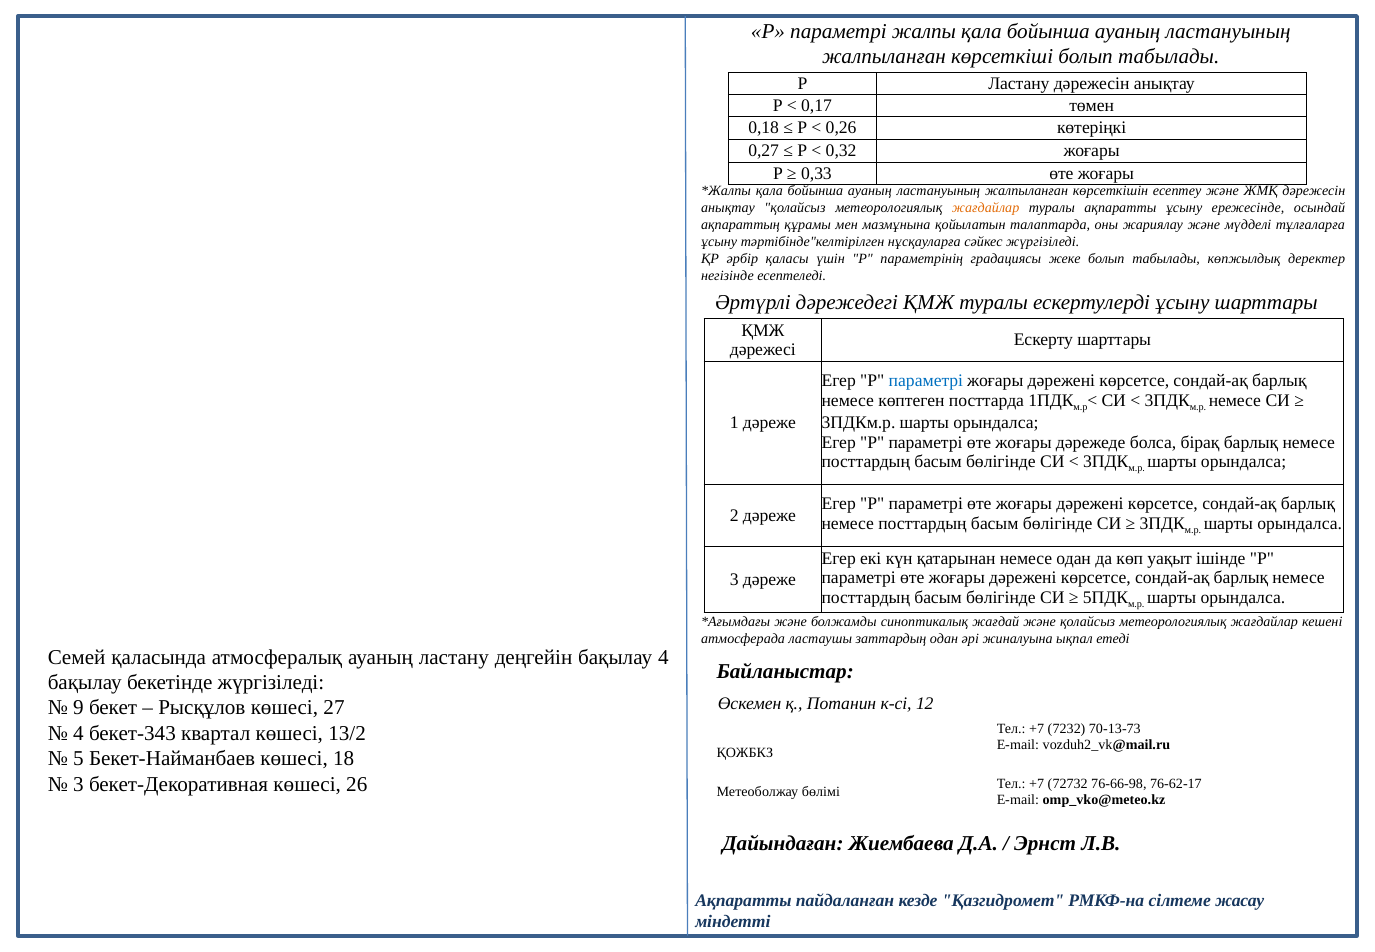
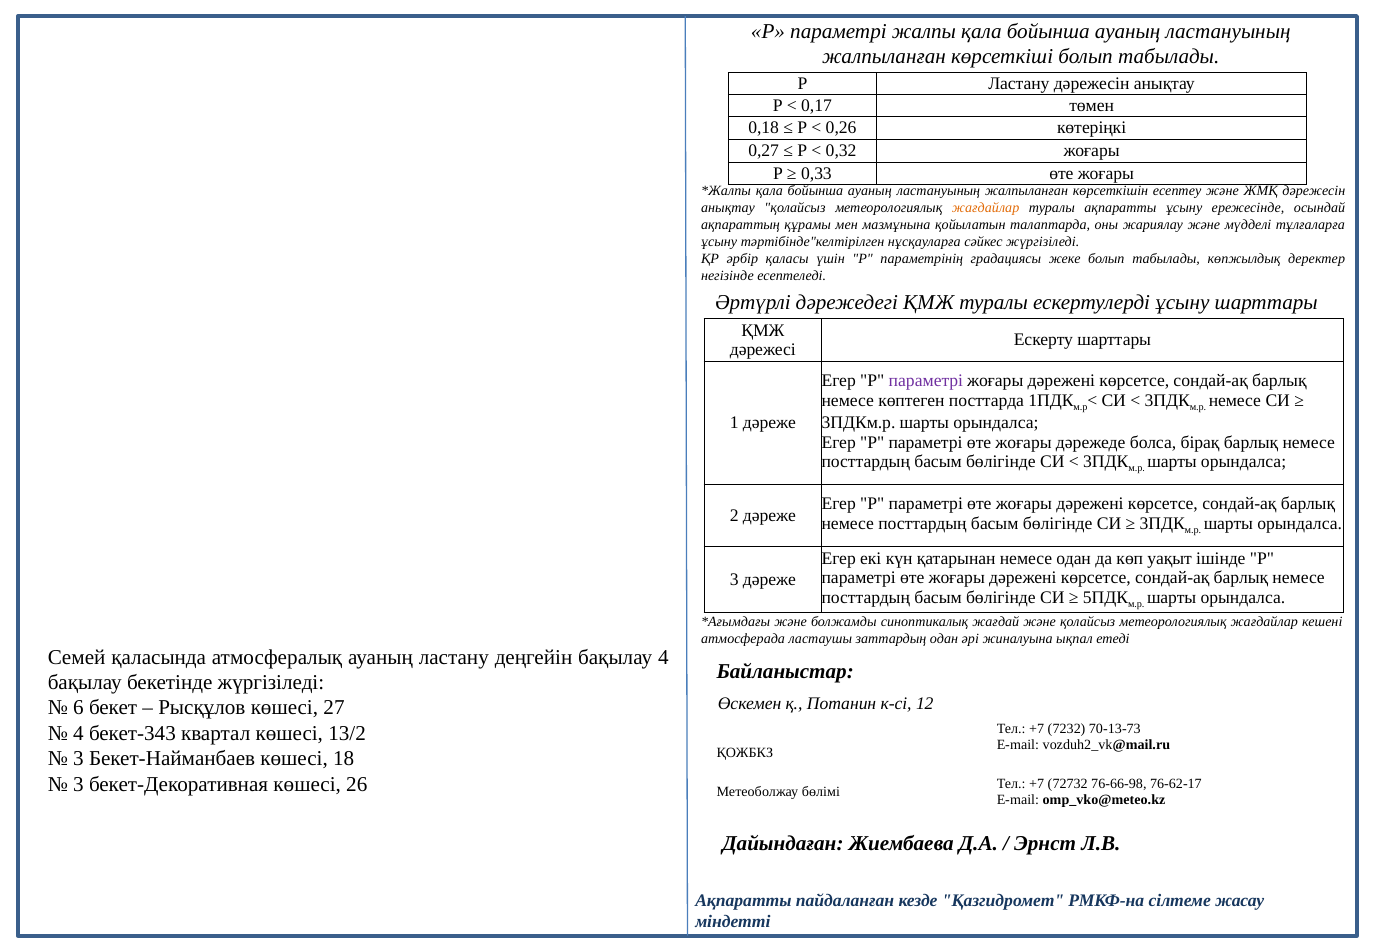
параметрі colour: blue -> purple (926, 381)
9: 9 -> 6 (78, 708)
5: 5 -> 3 (78, 759)
